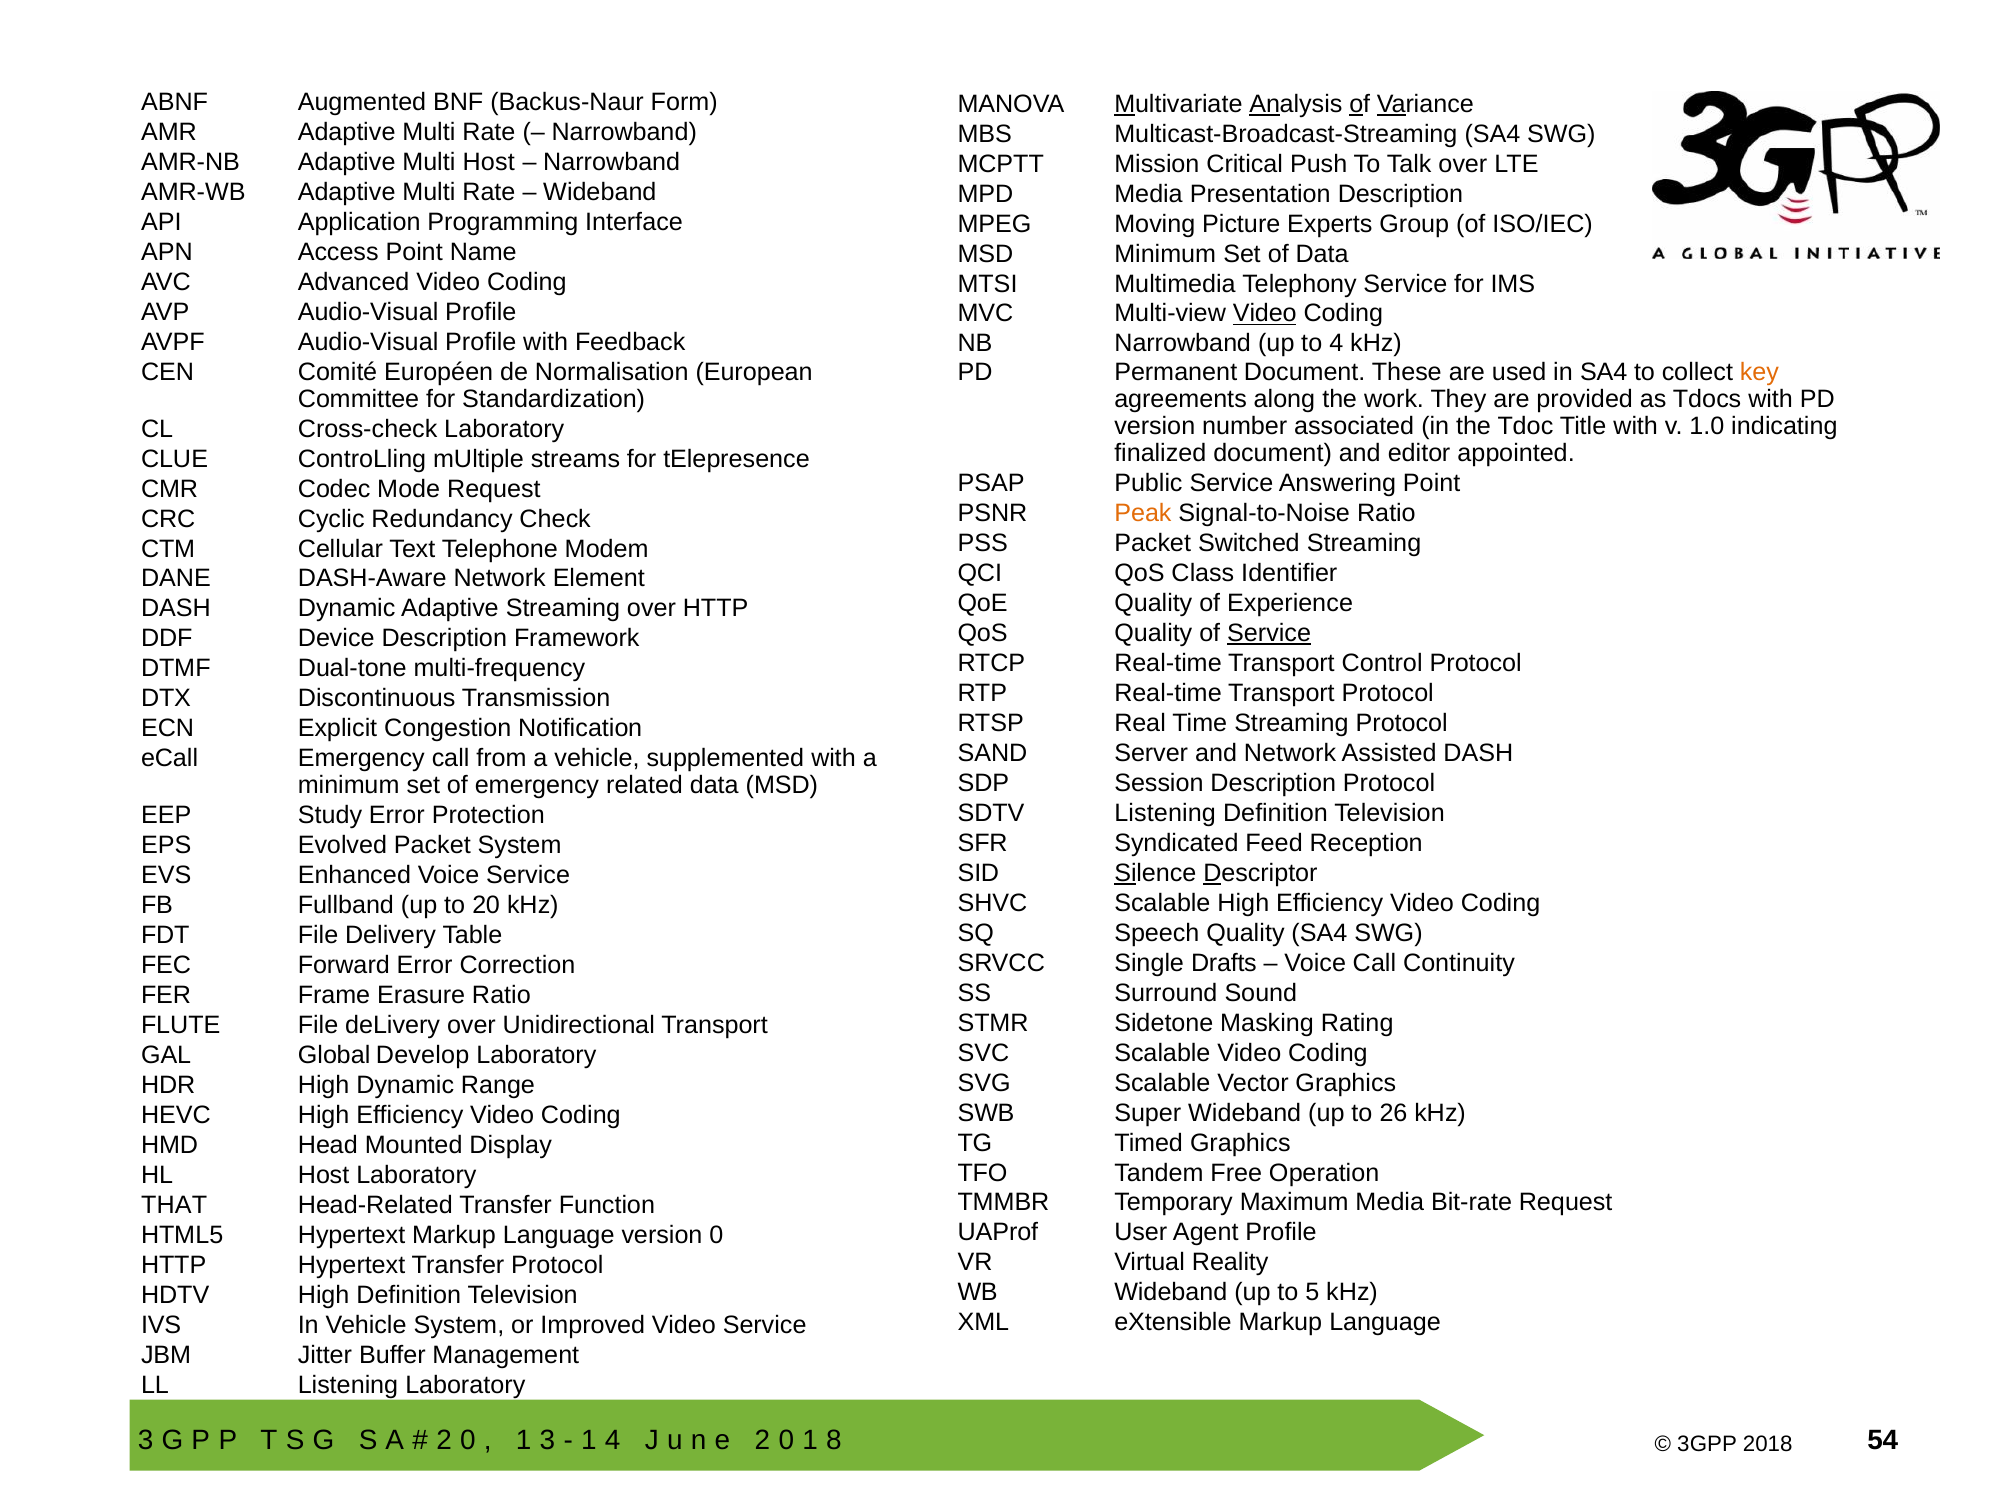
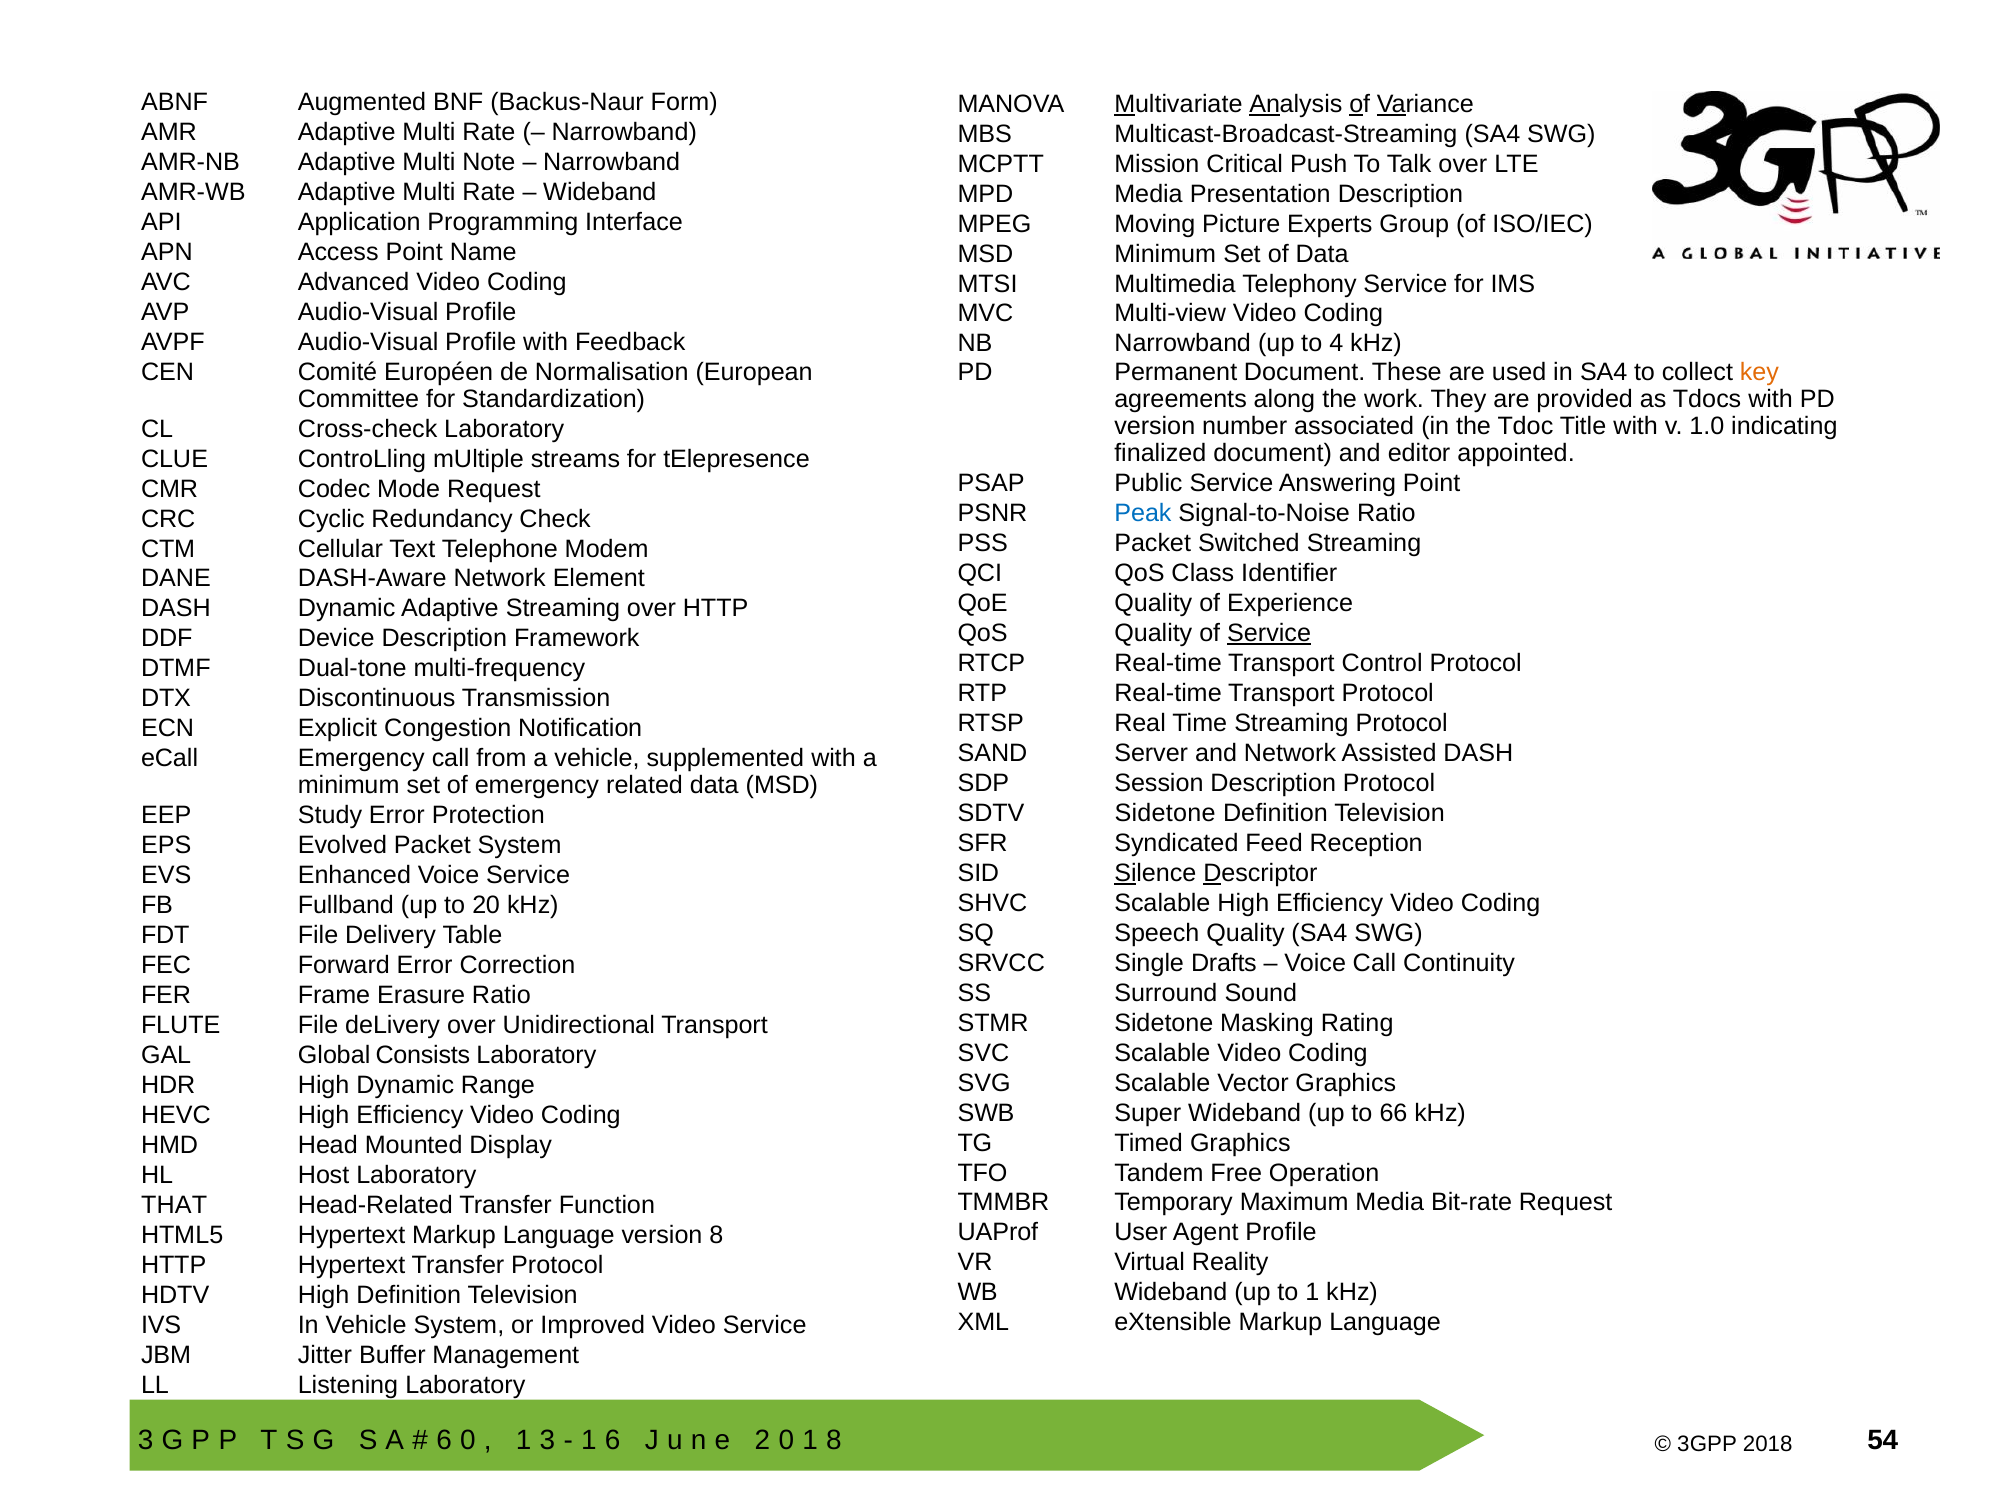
Multi Host: Host -> Note (489, 162)
Video underline: present -> none (1265, 314)
Peak colour: orange -> blue (1143, 514)
SDTV Listening: Listening -> Sidetone (1165, 813)
Develop: Develop -> Consists (423, 1055)
26: 26 -> 66 (1393, 1113)
version 0: 0 -> 8 (716, 1235)
to 5: 5 -> 1 (1312, 1293)
2: 2 -> 6 (444, 1440)
4: 4 -> 6 (613, 1440)
